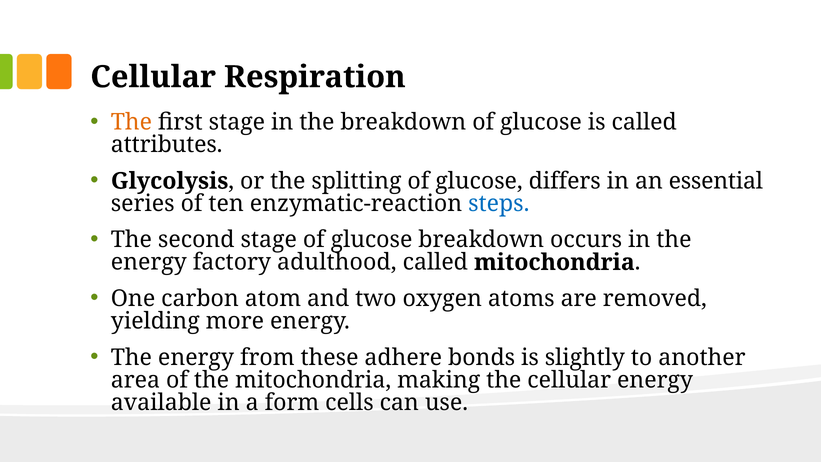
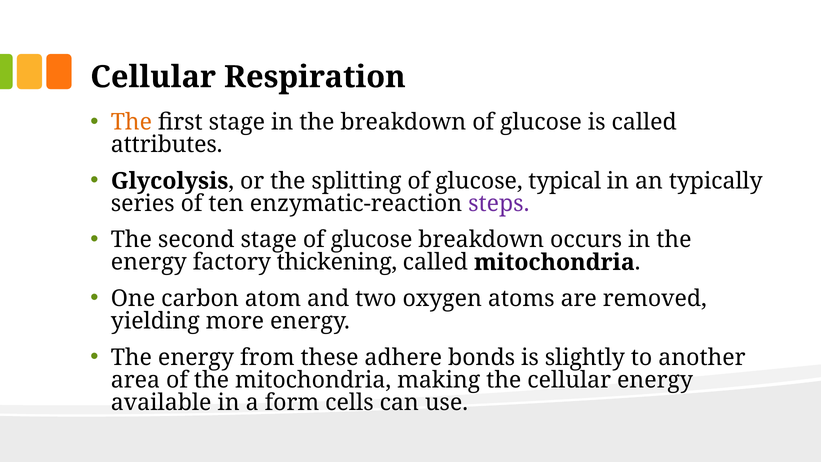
differs: differs -> typical (565, 181)
essential: essential -> typically (716, 181)
steps colour: blue -> purple (499, 204)
adulthood: adulthood -> thickening (337, 262)
